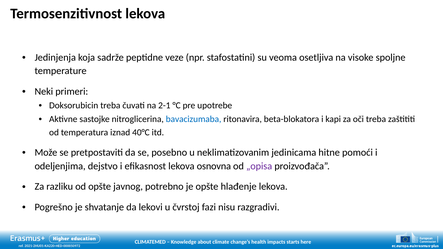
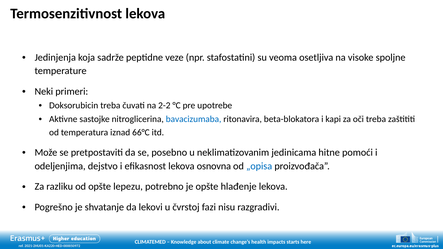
2-1: 2-1 -> 2-2 (164, 106)
40°C: 40°C -> 66°C (141, 133)
„opisa colour: purple -> blue (259, 166)
javnog: javnog -> lepezu (128, 187)
